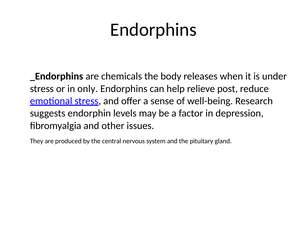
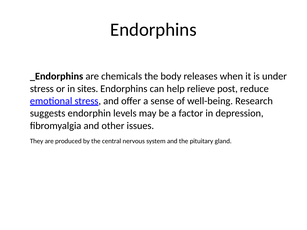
only: only -> sites (88, 89)
